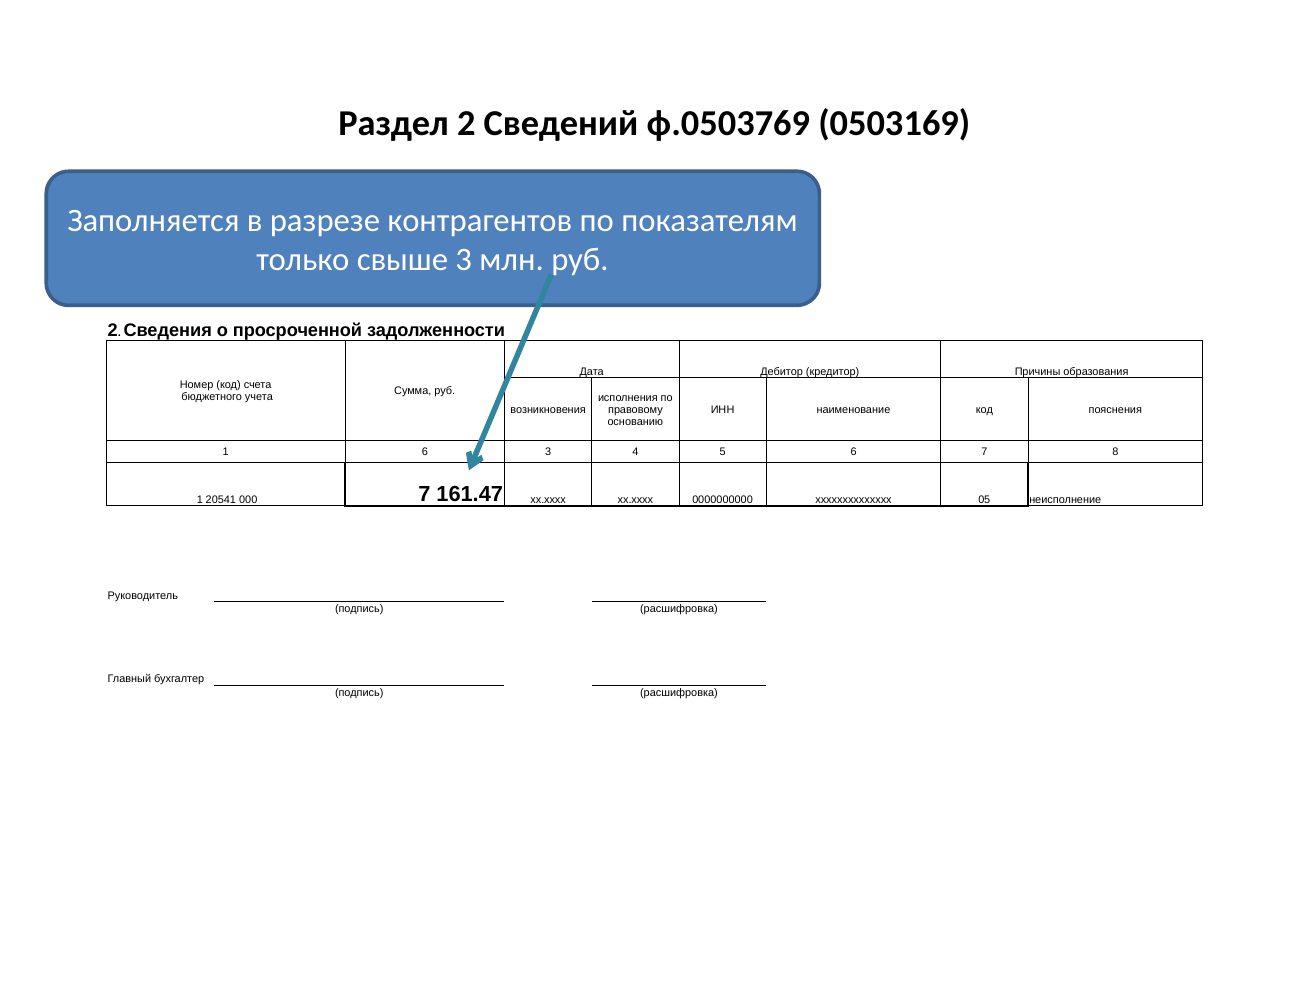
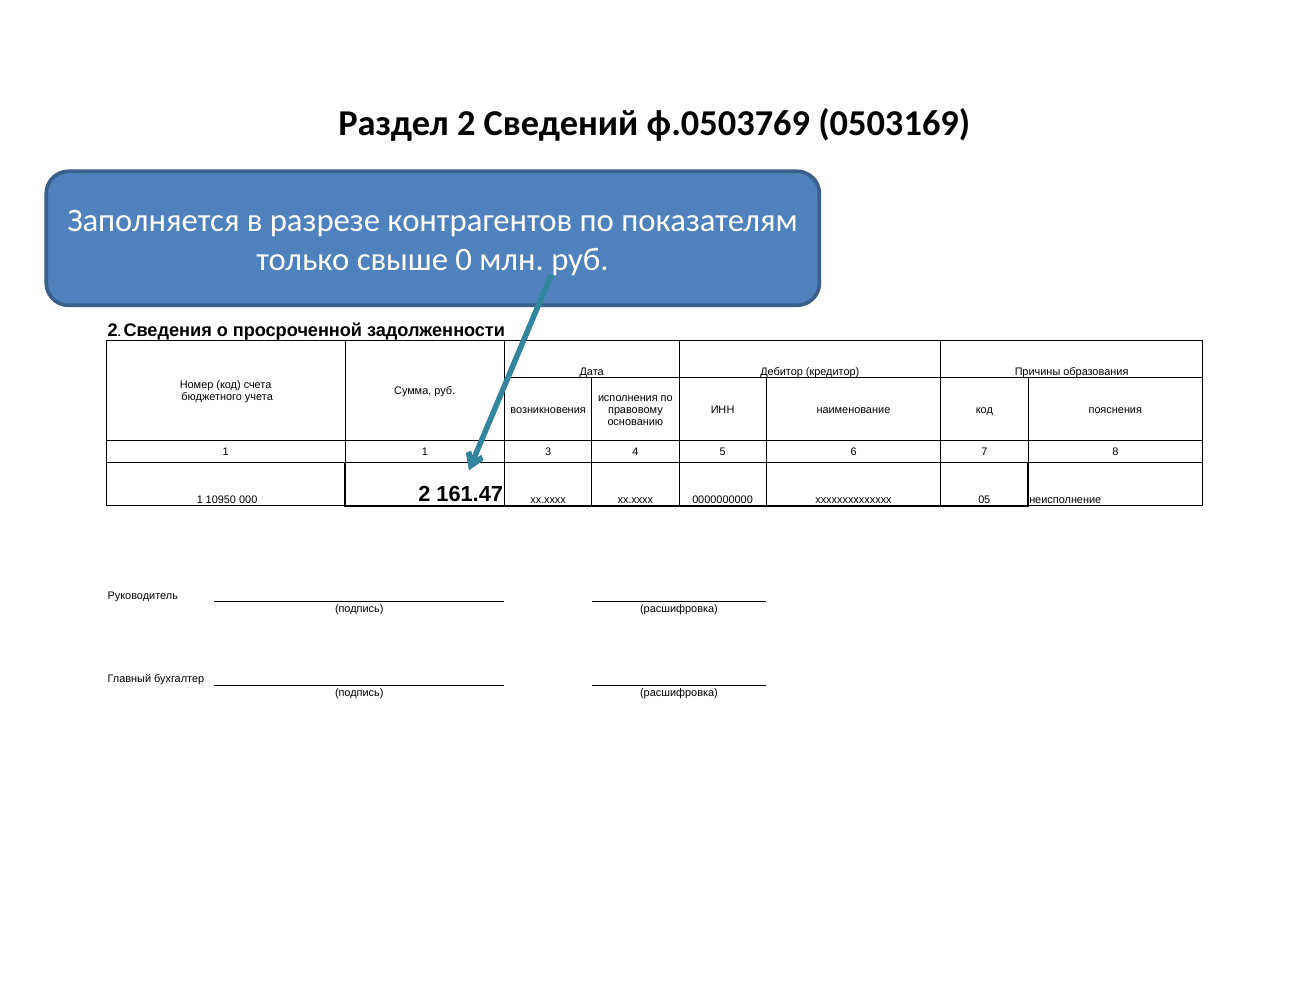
свыше 3: 3 -> 0 (464, 260)
1 6: 6 -> 1 (425, 452)
20541: 20541 -> 10950 (221, 500)
000 7: 7 -> 2 (424, 494)
